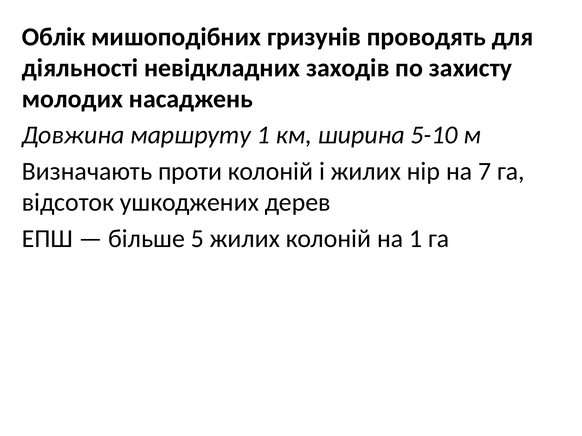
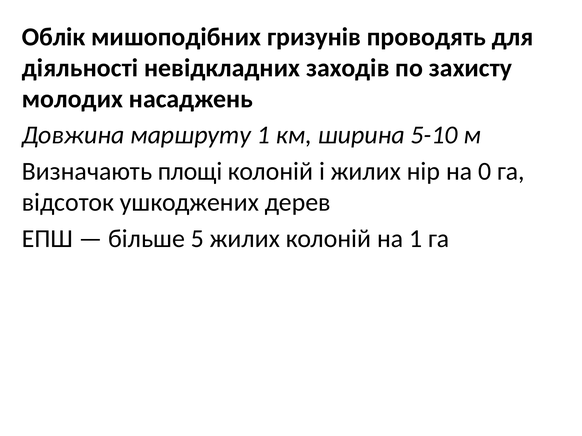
проти: проти -> площі (190, 171)
7: 7 -> 0 (485, 171)
